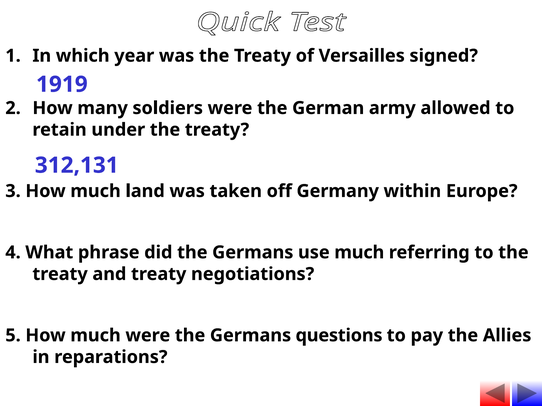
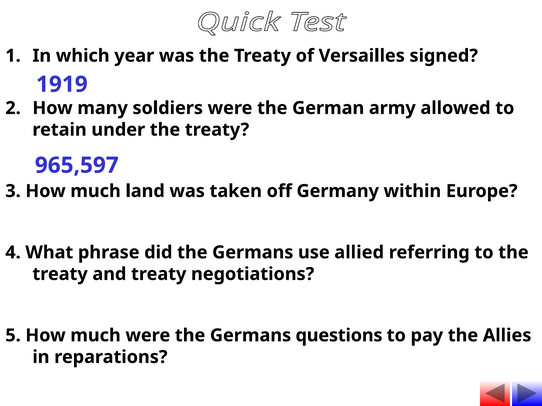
312,131: 312,131 -> 965,597 (77, 165)
use much: much -> allied (359, 253)
